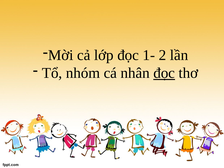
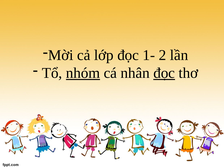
nhóm underline: none -> present (83, 73)
